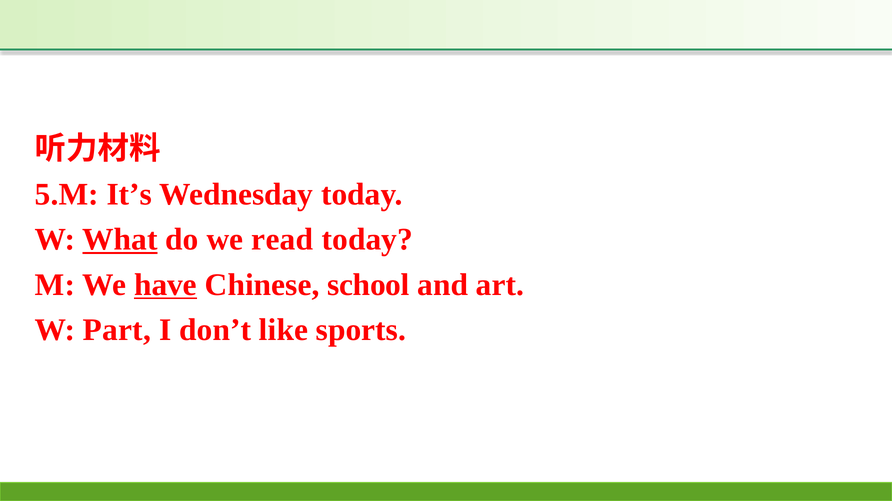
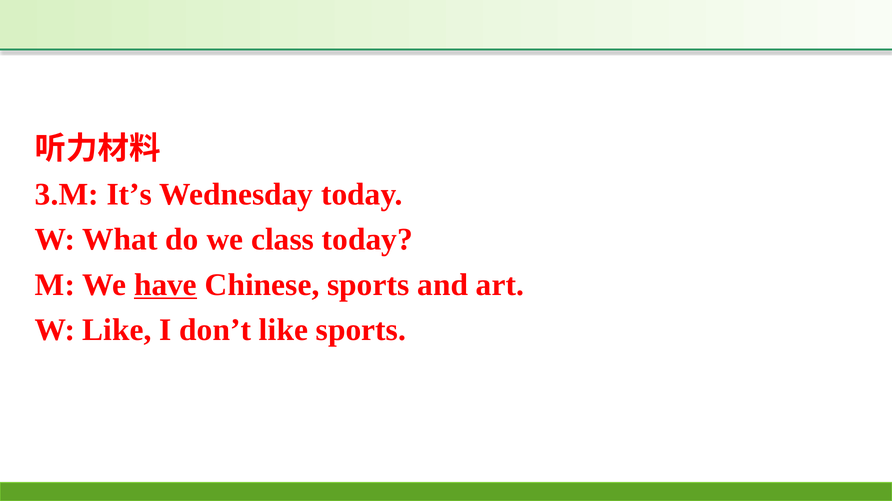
5.M: 5.M -> 3.M (67, 194)
What underline: present -> none (120, 240)
read: read -> class (283, 240)
Chinese school: school -> sports (368, 285)
W Part: Part -> Like (117, 330)
